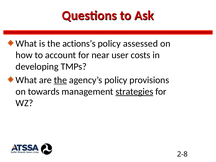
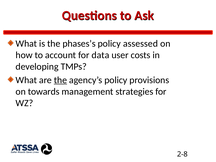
actions’s: actions’s -> phases’s (79, 44)
near: near -> data (100, 55)
strategies underline: present -> none (134, 92)
